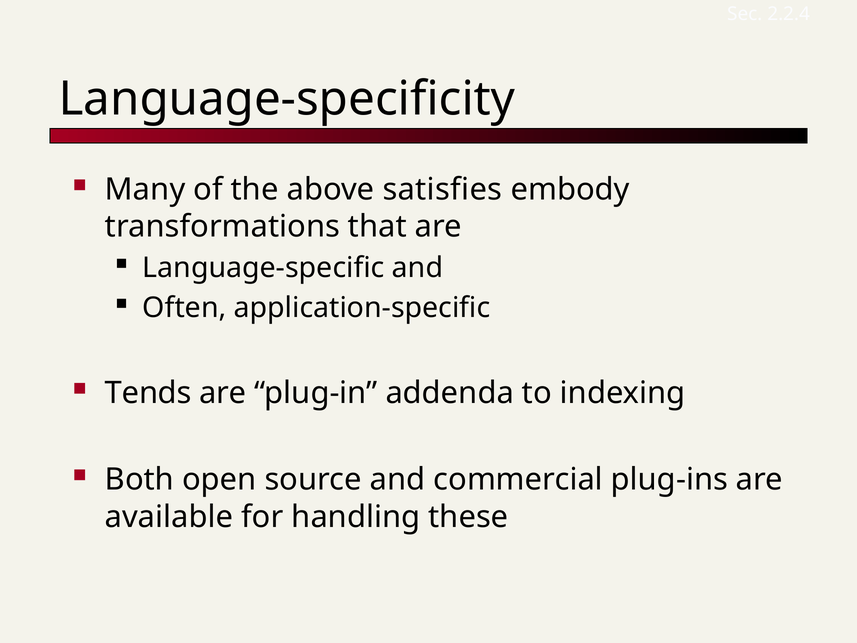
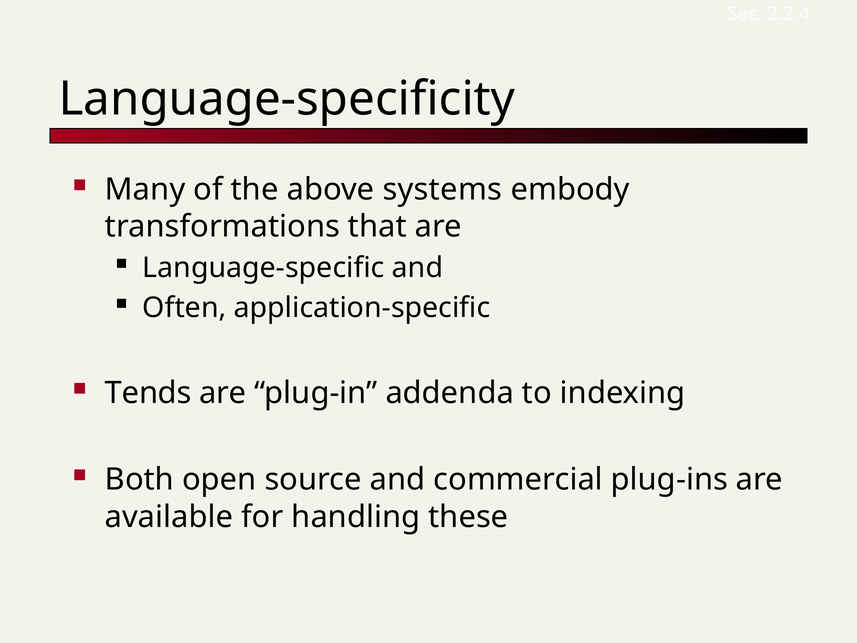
satisfies: satisfies -> systems (442, 189)
